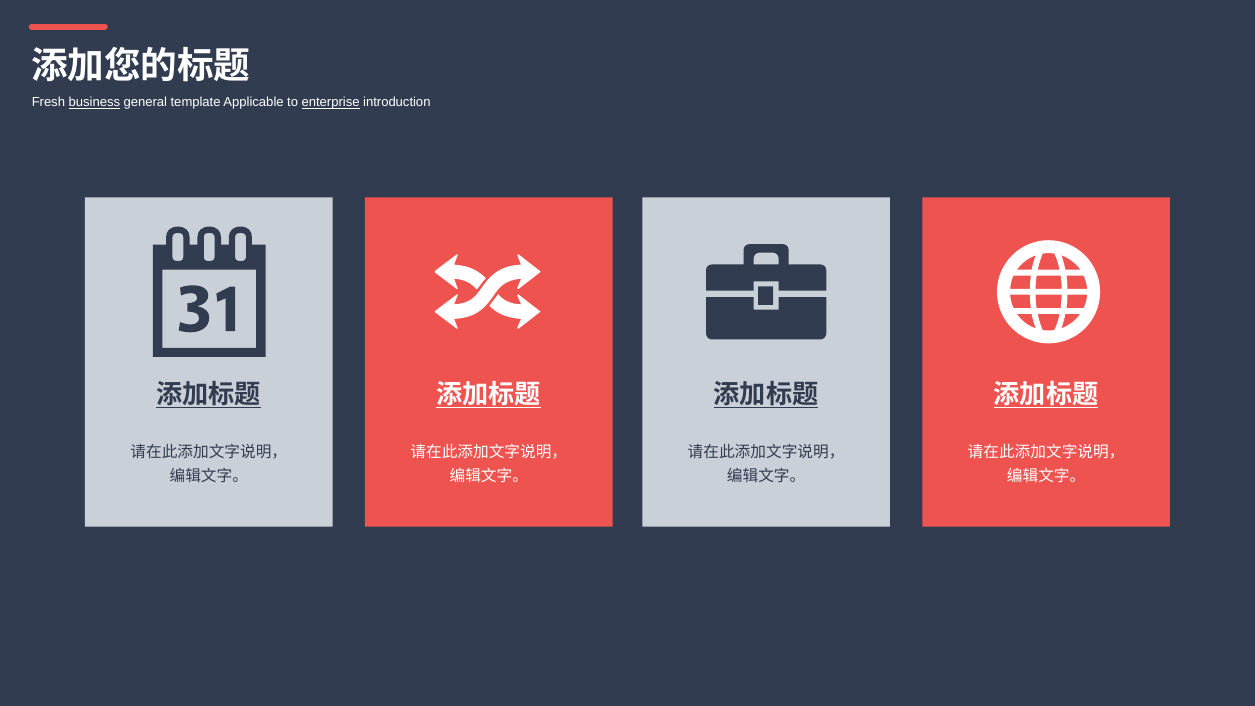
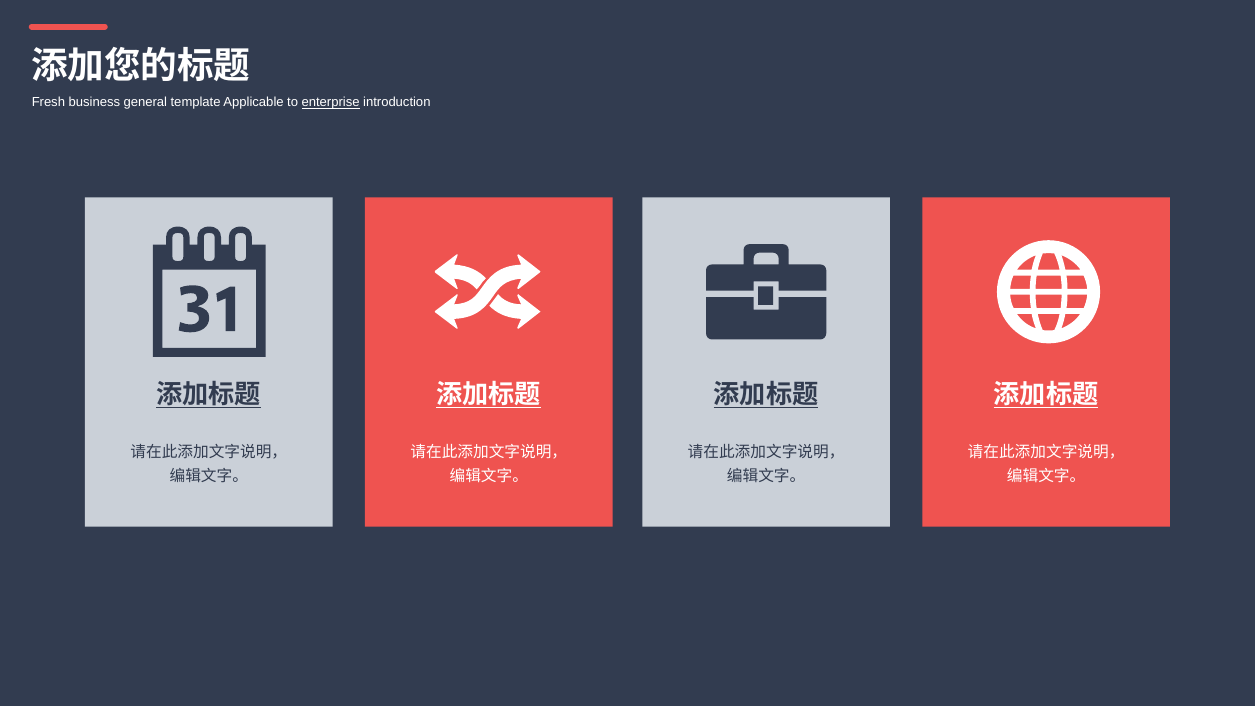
business underline: present -> none (94, 103)
